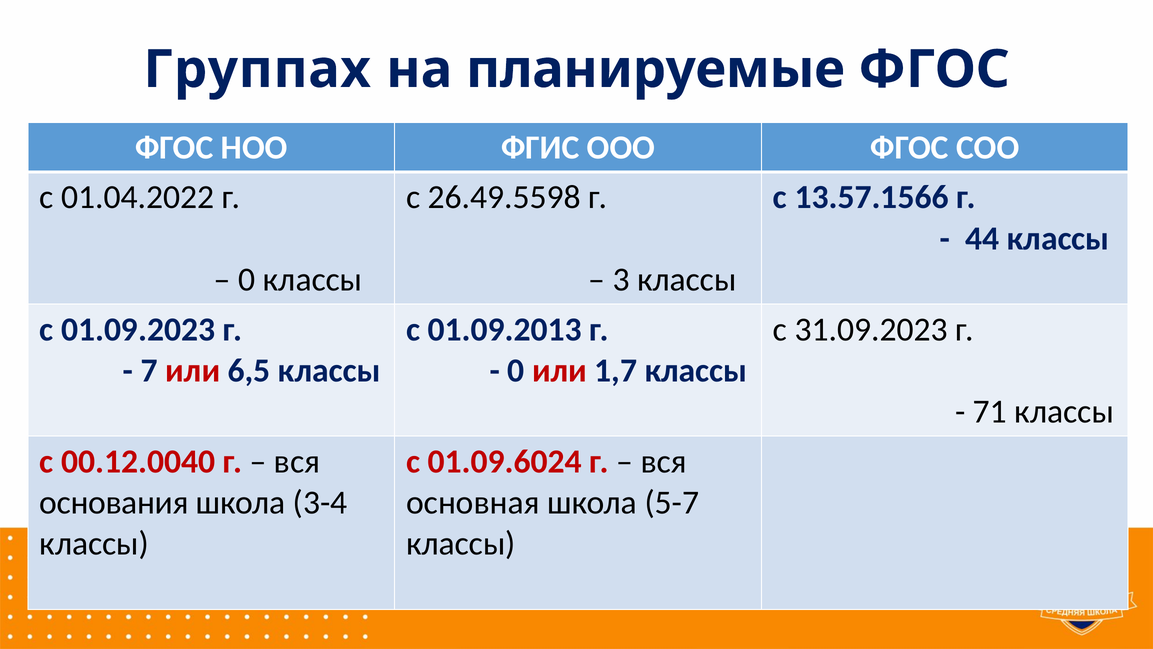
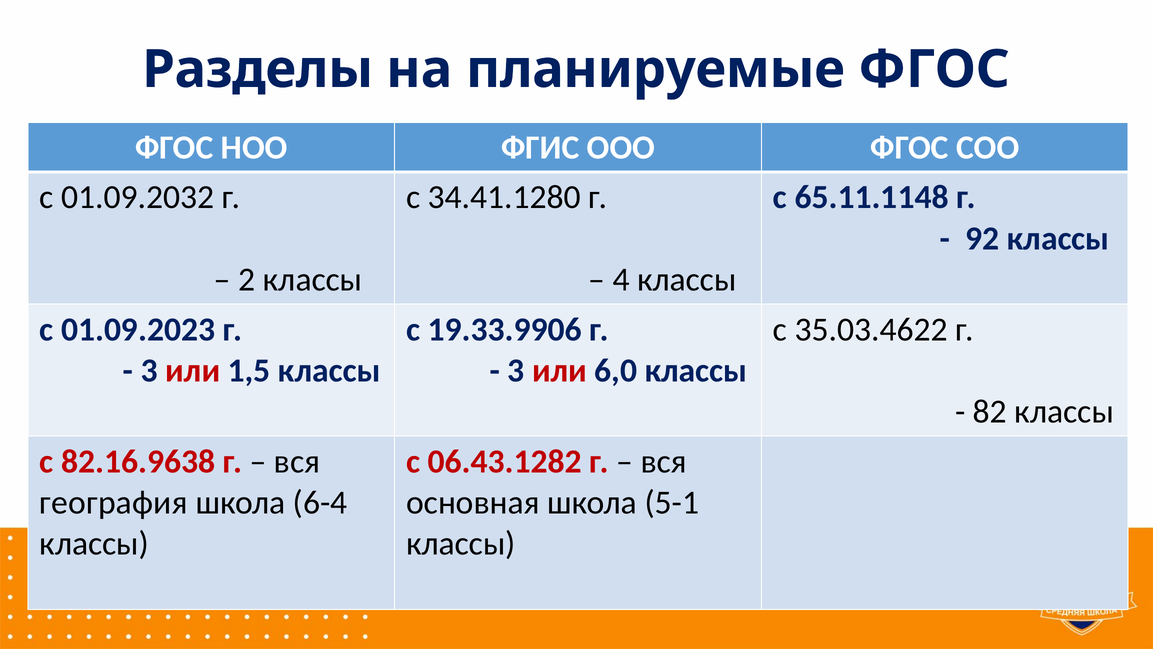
Группах: Группах -> Разделы (258, 69)
01.04.2022: 01.04.2022 -> 01.09.2032 (138, 197)
26.49.5598: 26.49.5598 -> 34.41.1280 (504, 197)
13.57.1566: 13.57.1566 -> 65.11.1148 (872, 197)
44: 44 -> 92 (982, 238)
0: 0 -> 2 (247, 279)
3: 3 -> 4 (621, 279)
01.09.2013: 01.09.2013 -> 19.33.9906 (505, 329)
31.09.2023: 31.09.2023 -> 35.03.4622 (871, 329)
7: 7 -> 3 (149, 370)
6,5: 6,5 -> 1,5 (249, 370)
0: 0 -> 3 (516, 370)
1,7: 1,7 -> 6,0 (616, 370)
71: 71 -> 82 (990, 411)
00.12.0040: 00.12.0040 -> 82.16.9638 (138, 461)
01.09.6024: 01.09.6024 -> 06.43.1282 (505, 461)
основания: основания -> география (114, 502)
3-4: 3-4 -> 6-4 (320, 502)
5-7: 5-7 -> 5-1 (672, 502)
